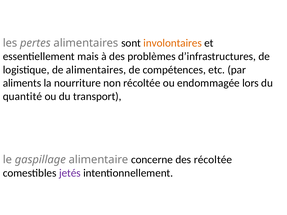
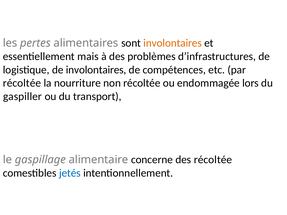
de alimentaires: alimentaires -> involontaires (96, 70)
aliments: aliments -> récoltée (22, 83)
quantité: quantité -> gaspiller (22, 97)
jetés colour: purple -> blue (70, 173)
